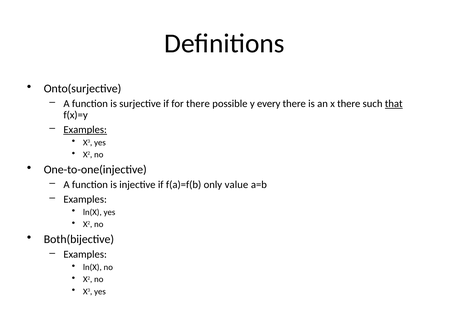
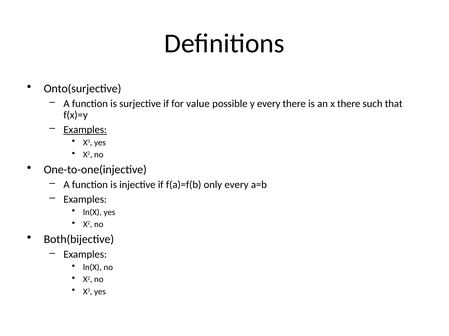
for there: there -> value (198, 104)
that underline: present -> none (394, 104)
only value: value -> every (236, 185)
